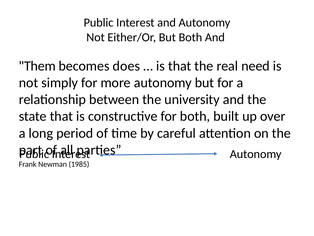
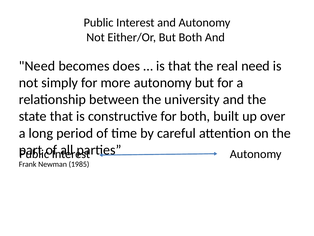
Them: Them -> Need (37, 66)
